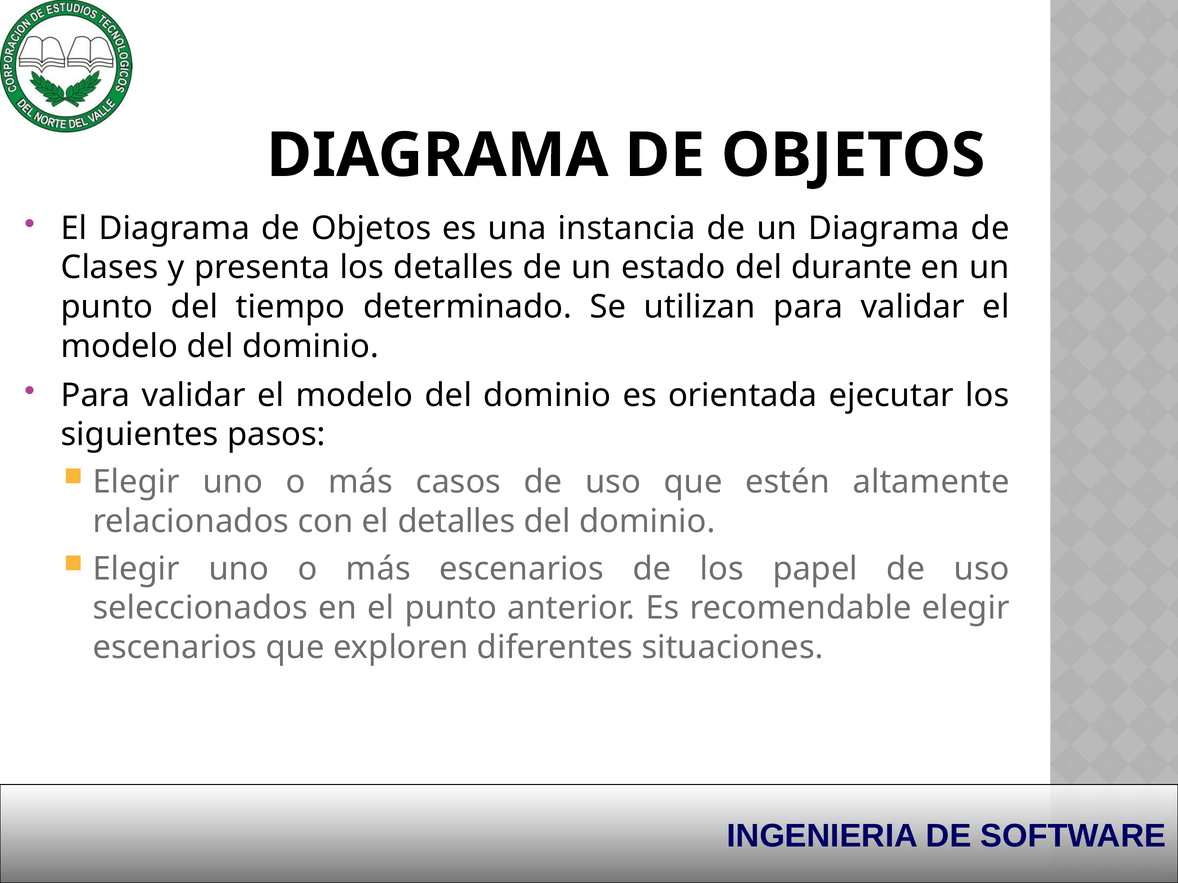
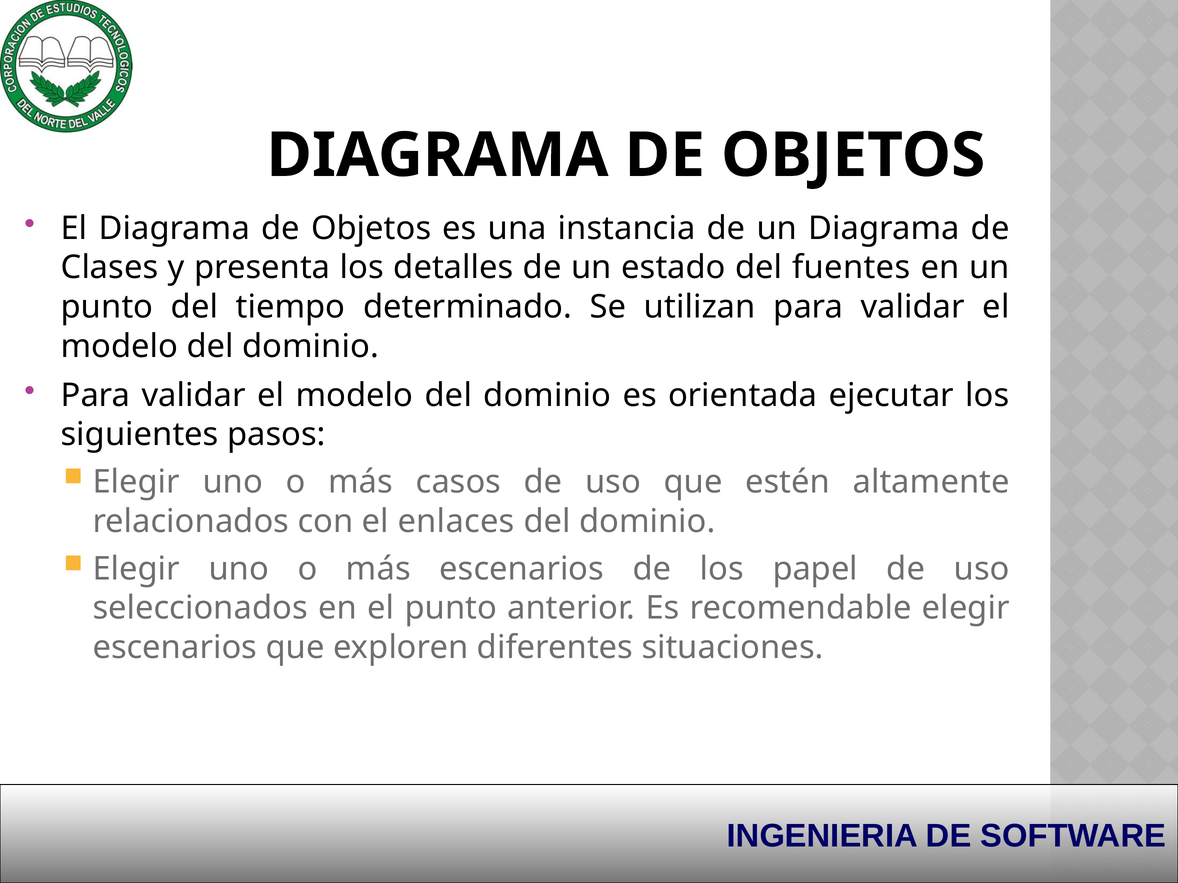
durante: durante -> fuentes (851, 268)
el detalles: detalles -> enlaces (456, 522)
